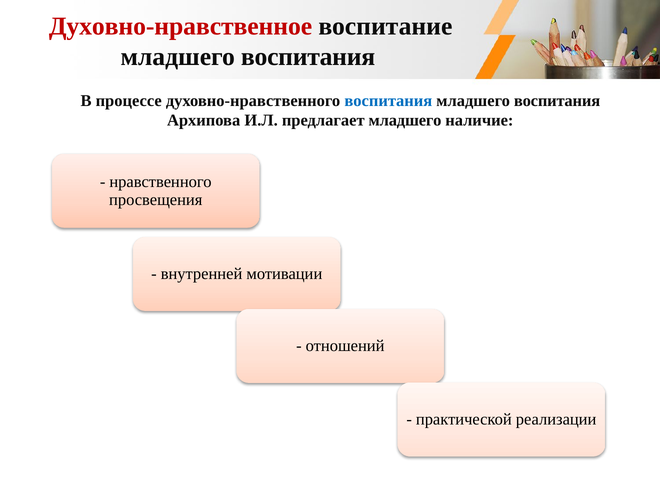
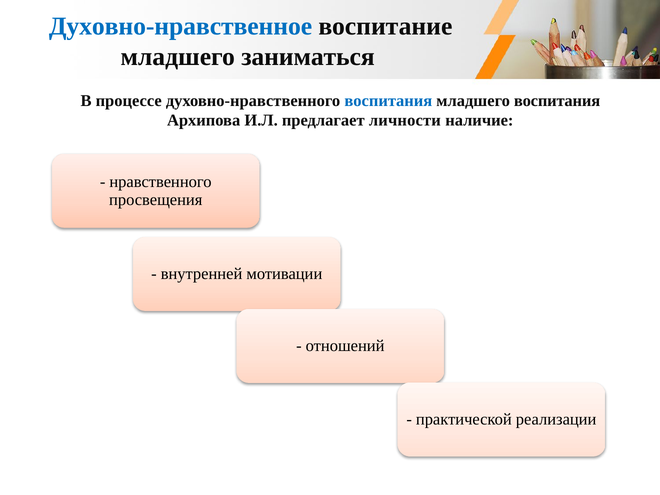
Духовно-нравственное colour: red -> blue (181, 26)
воспитания: воспитания -> заниматься (308, 57)
предлагает младшего: младшего -> личности (405, 120)
